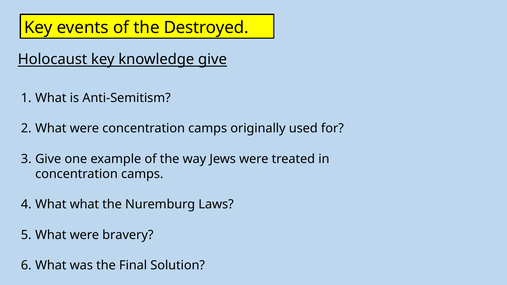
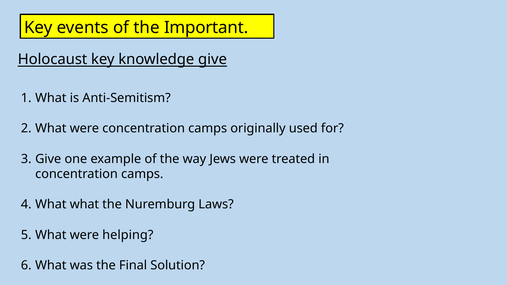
Destroyed: Destroyed -> Important (206, 27)
bravery: bravery -> helping (128, 235)
